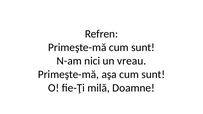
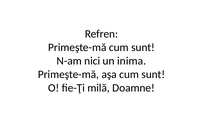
vreau: vreau -> inima (132, 61)
